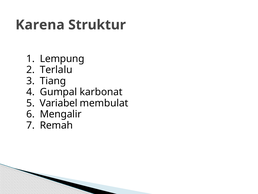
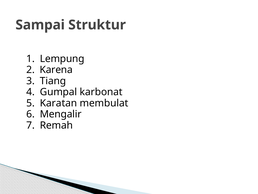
Karena: Karena -> Sampai (40, 25)
Terlalu: Terlalu -> Karena (56, 70)
Variabel: Variabel -> Karatan (59, 103)
